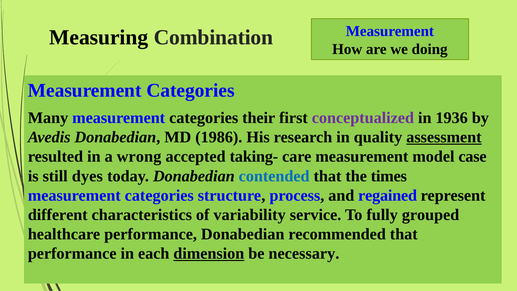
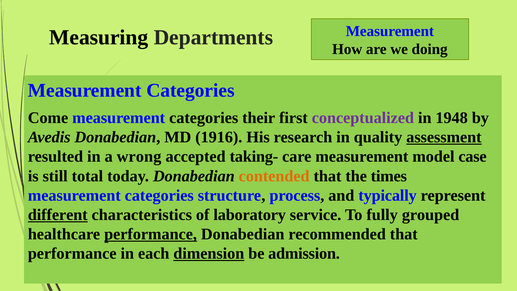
Combination: Combination -> Departments (213, 37)
Many: Many -> Come (48, 118)
1936: 1936 -> 1948 (452, 118)
1986: 1986 -> 1916 (219, 137)
dyes: dyes -> total (87, 176)
contended colour: blue -> orange (274, 176)
regained: regained -> typically (388, 195)
different underline: none -> present (58, 215)
variability: variability -> laboratory (250, 215)
performance underline: none -> present (151, 234)
necessary: necessary -> admission (304, 253)
